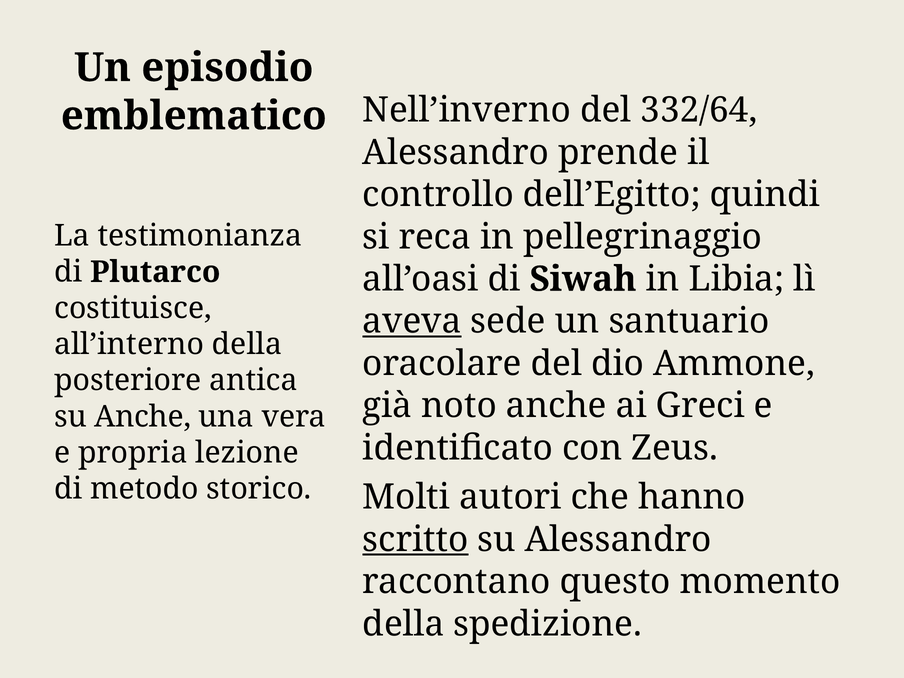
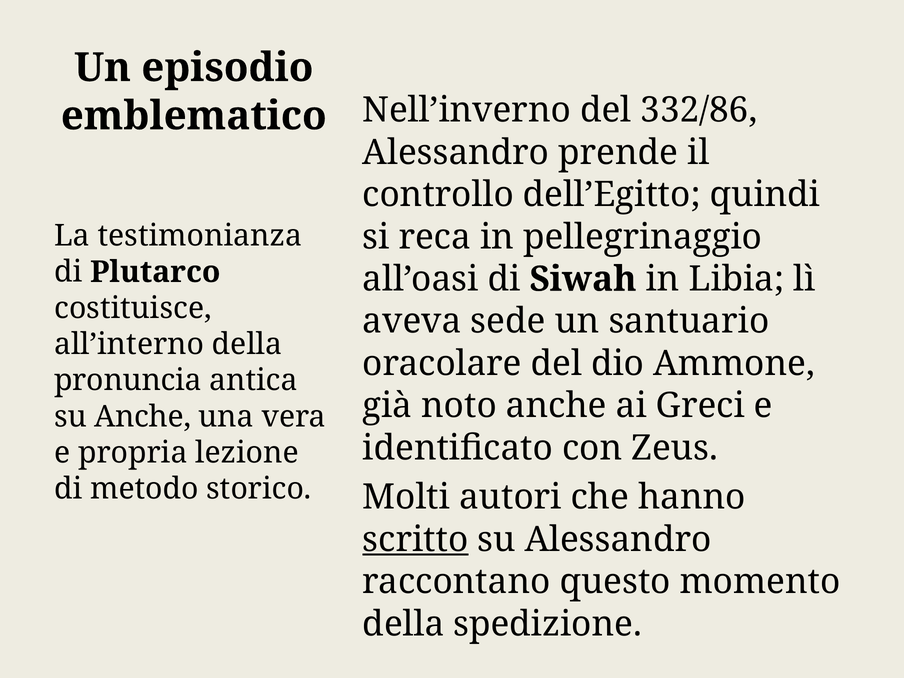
332/64: 332/64 -> 332/86 (699, 110)
aveva underline: present -> none (412, 321)
posteriore: posteriore -> pronuncia (128, 381)
